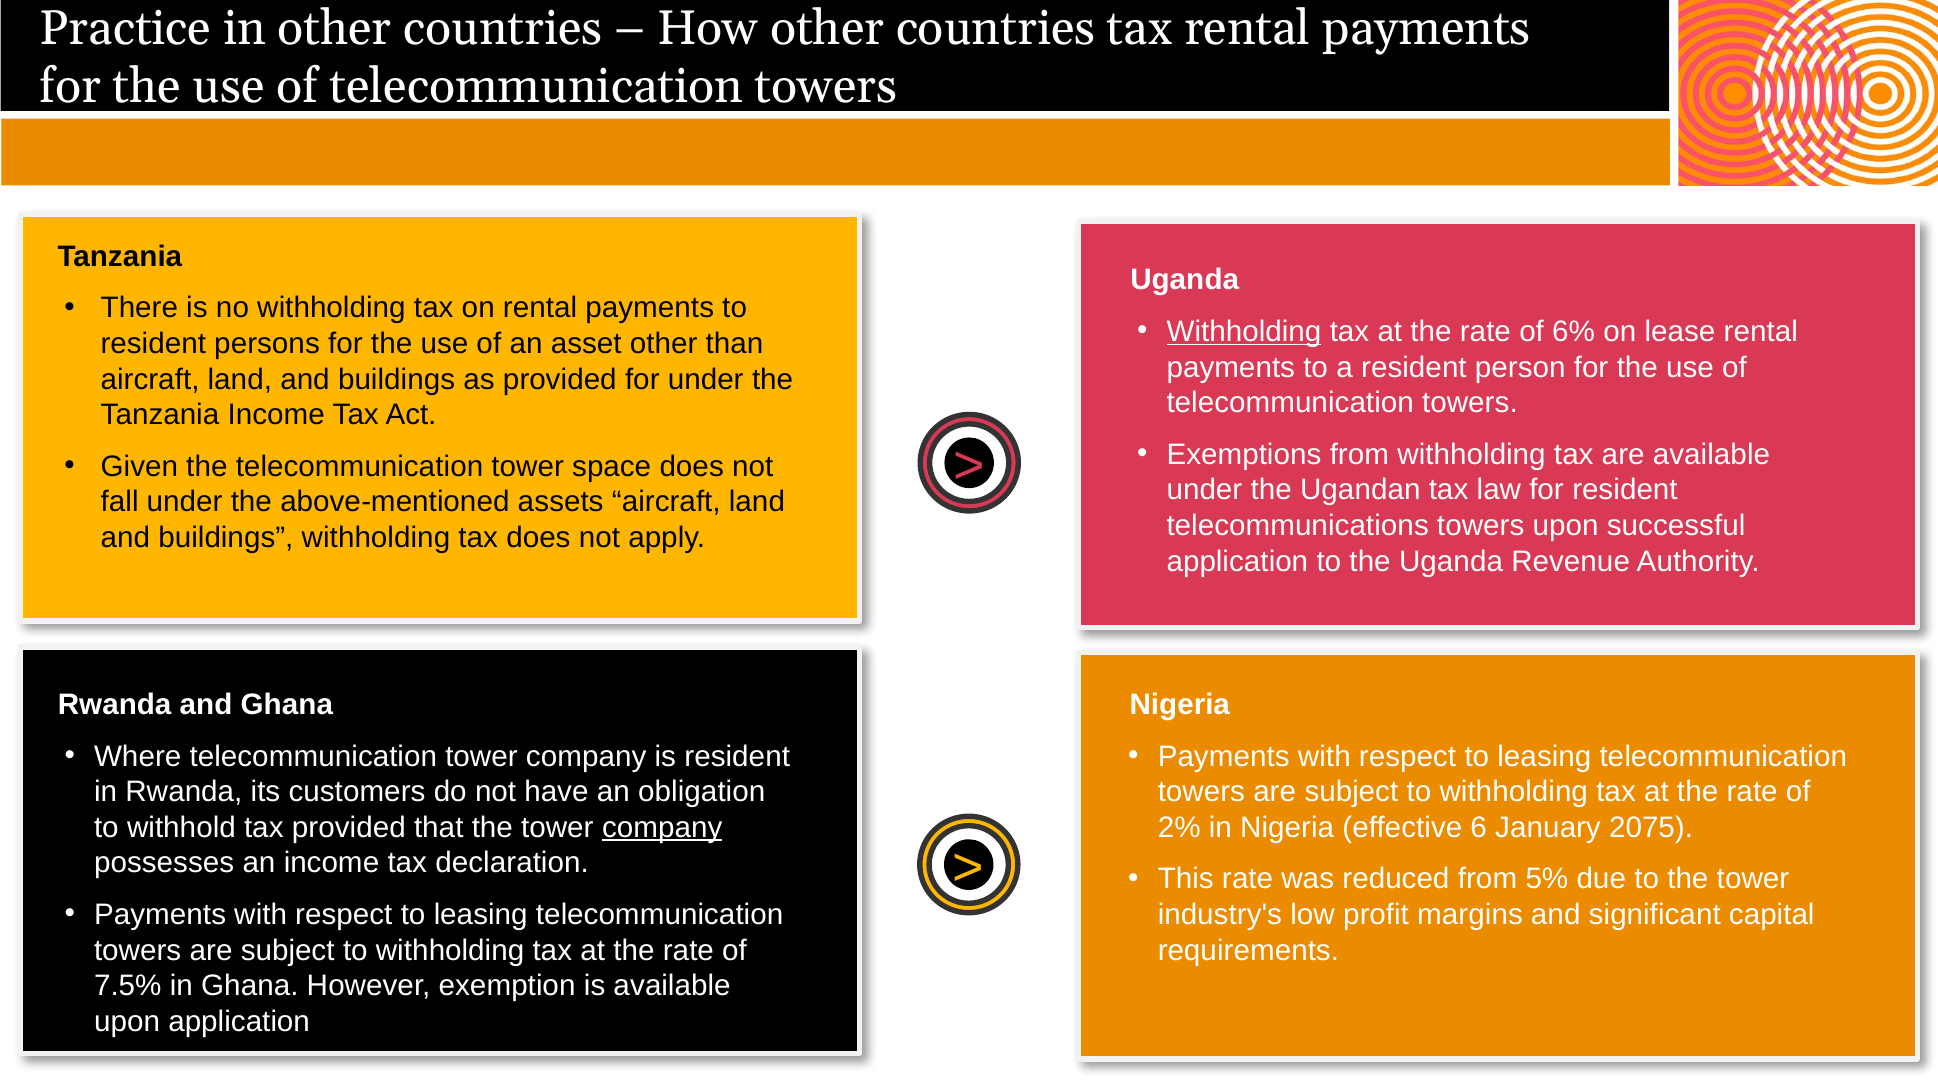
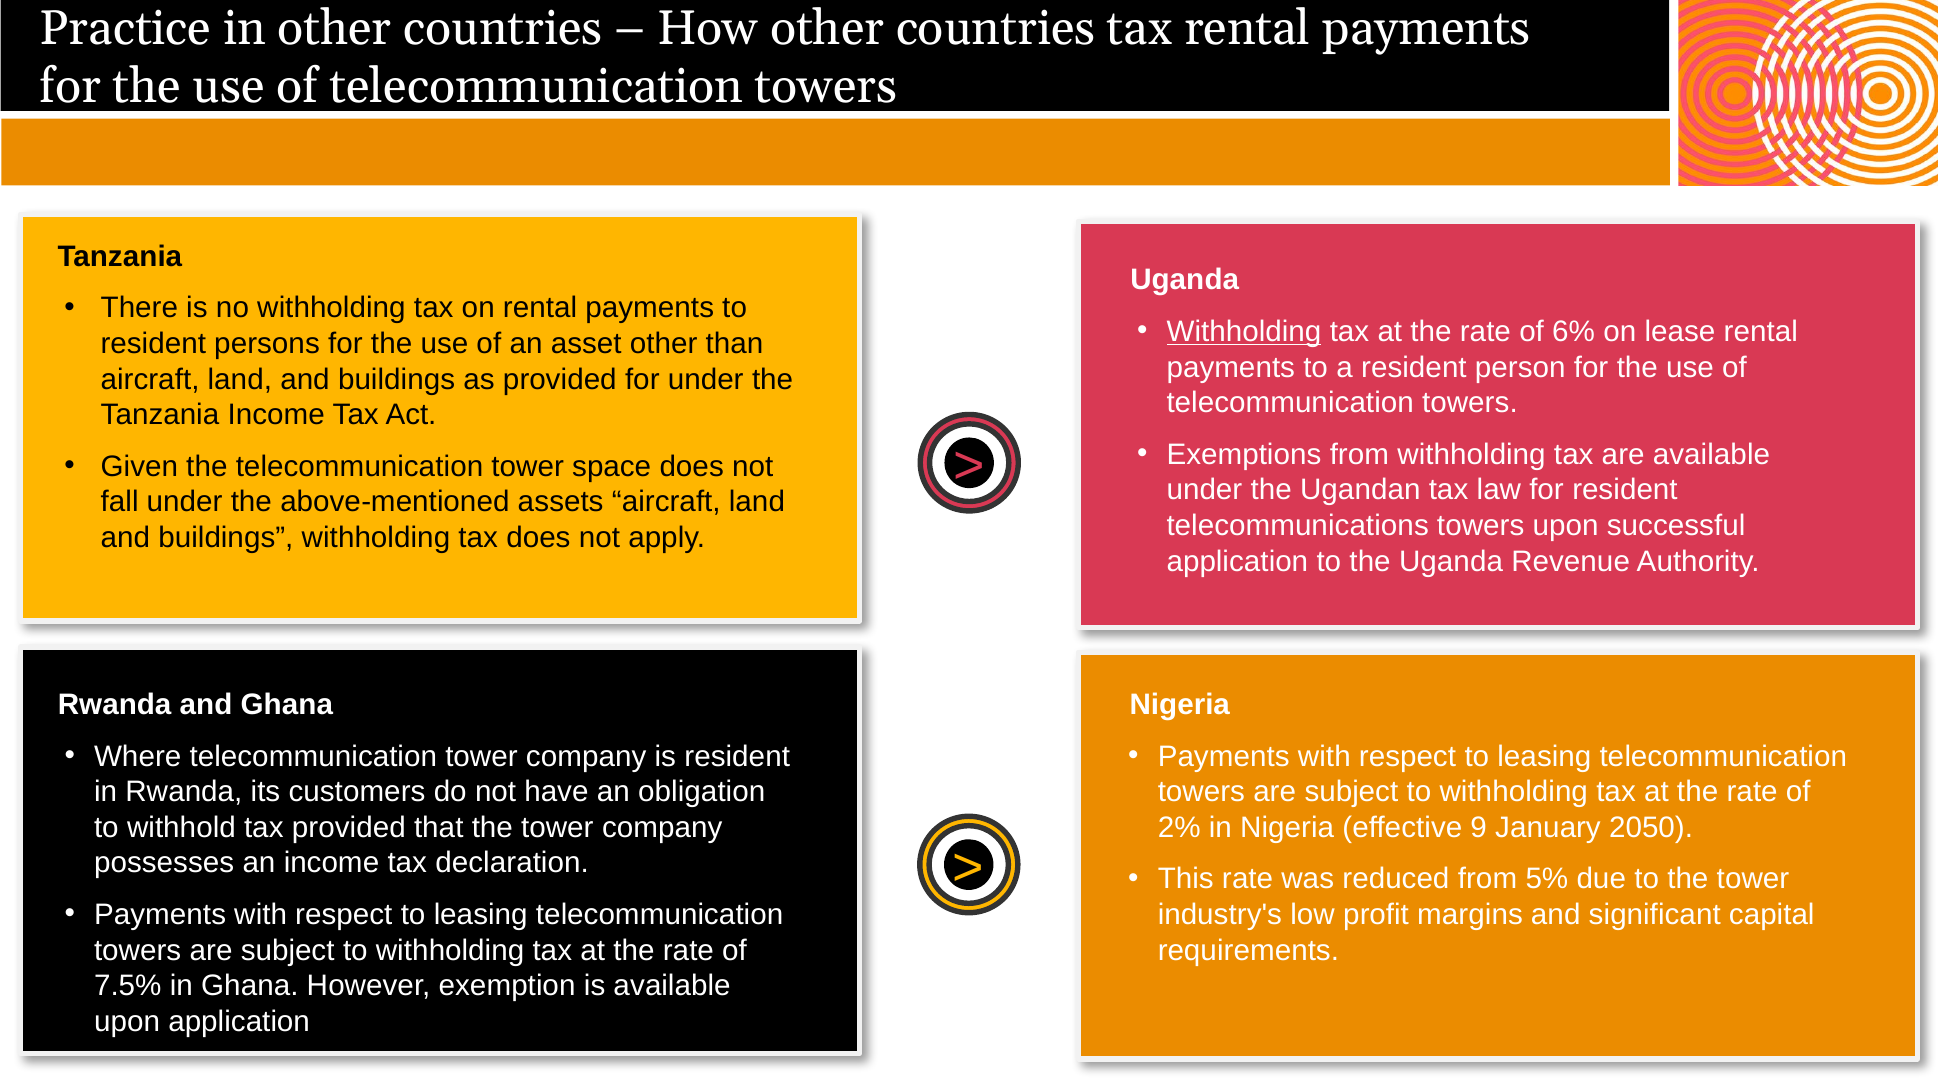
company underline: present -> none (662, 828)
6: 6 -> 9 (1479, 828)
2075: 2075 -> 2050 (1651, 828)
